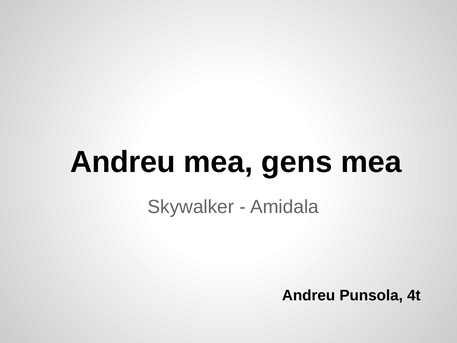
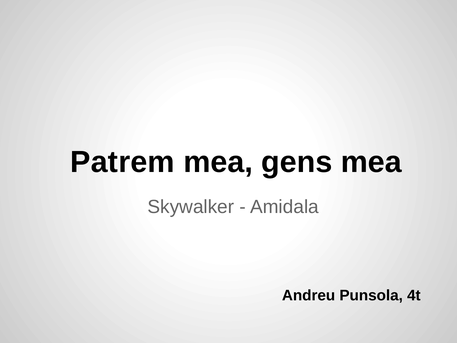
Andreu: Andreu -> Patrem (122, 162)
